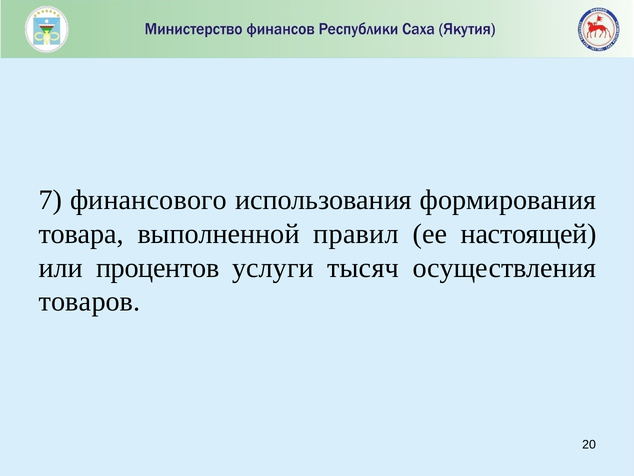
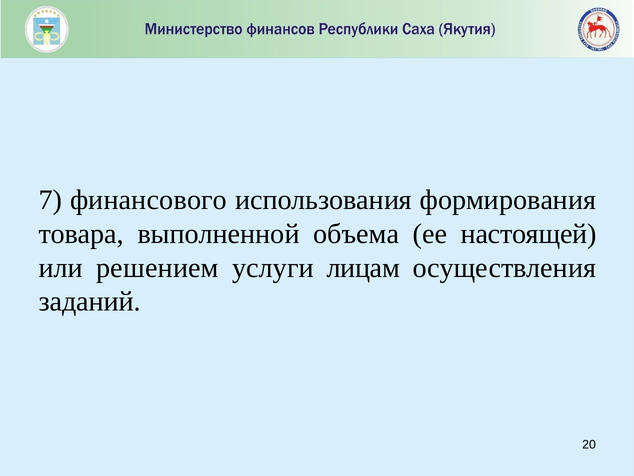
правил: правил -> объема (356, 234)
процентов: процентов -> решением (157, 268)
тысяч: тысяч -> лицам (363, 268)
товаров: товаров -> заданий (90, 301)
